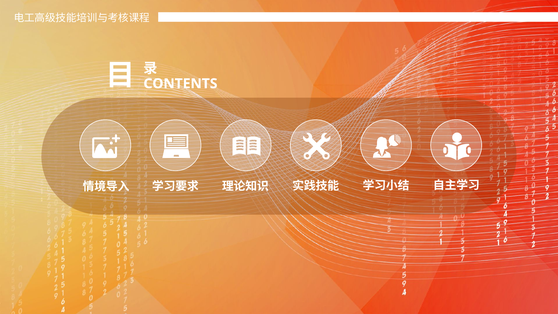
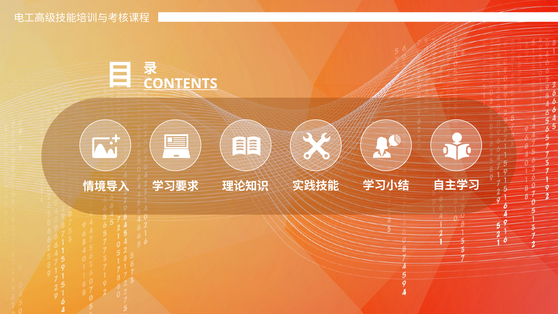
CONTENTS underline: none -> present (180, 84)
